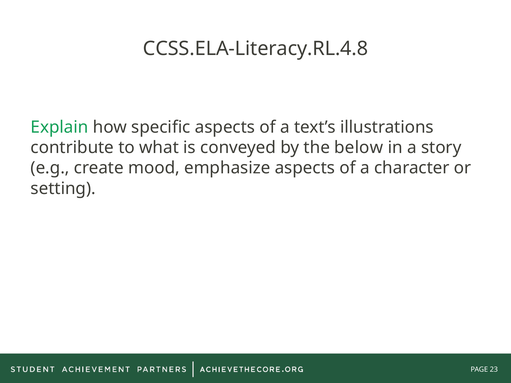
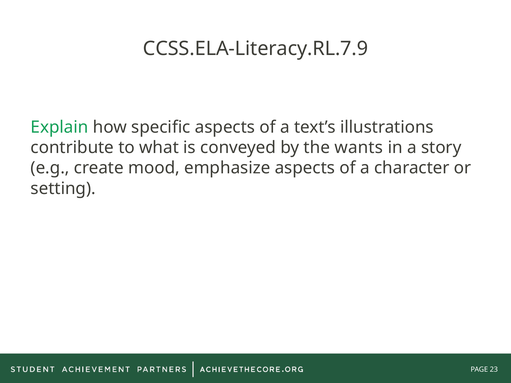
CCSS.ELA-Literacy.RL.4.8: CCSS.ELA-Literacy.RL.4.8 -> CCSS.ELA-Literacy.RL.7.9 (256, 49)
below: below -> wants (359, 148)
